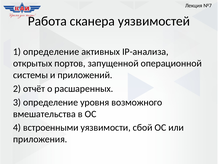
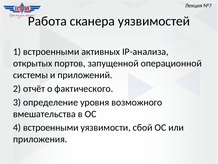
1 определение: определение -> встроенными (51, 52)
расшаренных: расшаренных -> фактического (84, 88)
